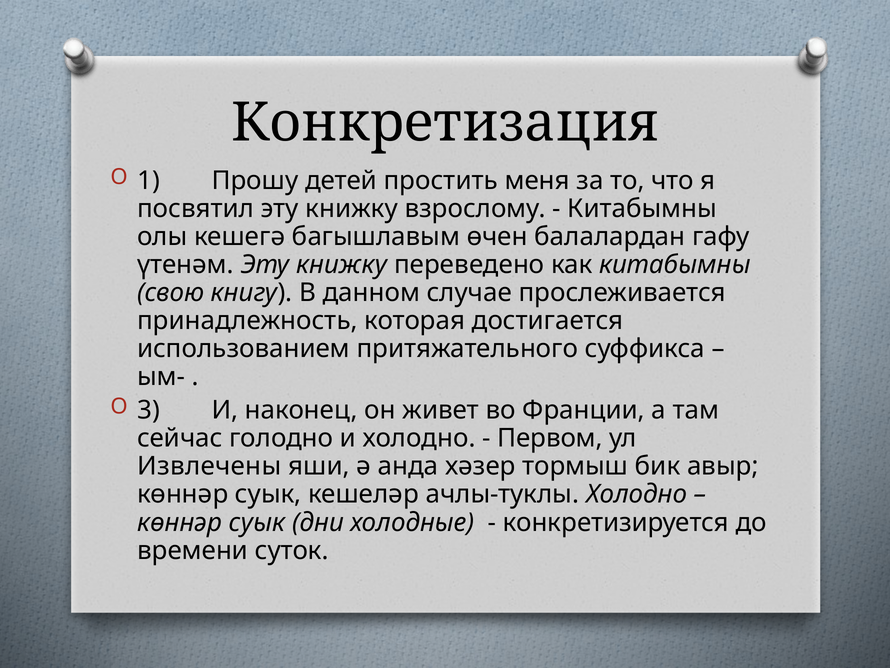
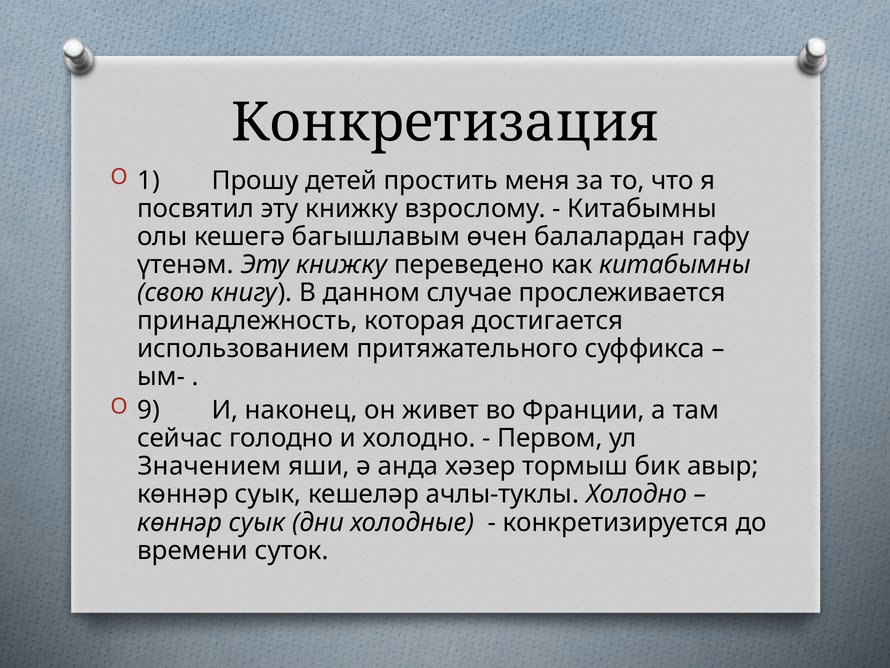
3: 3 -> 9 (148, 410)
Извлечены: Извлечены -> Значением (209, 466)
